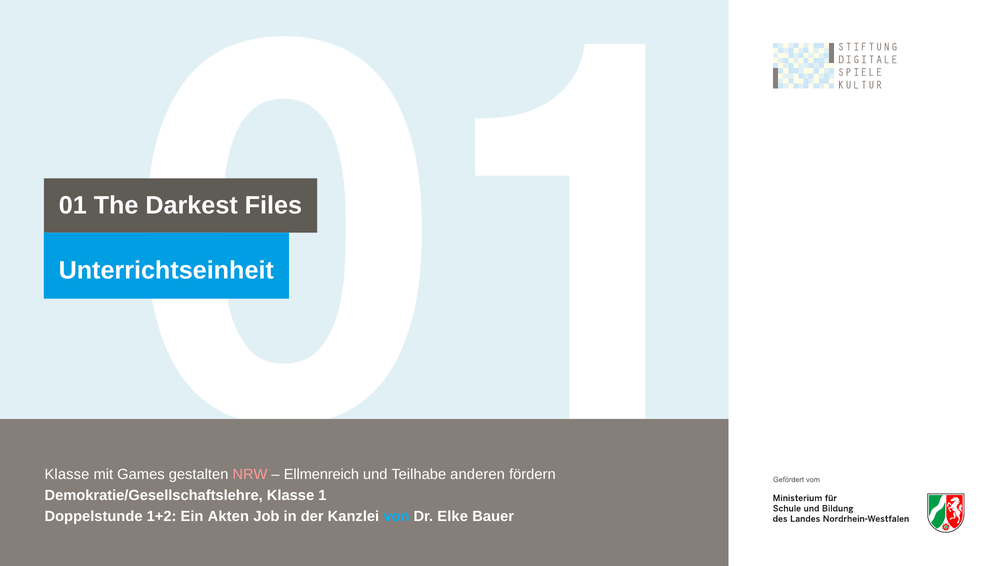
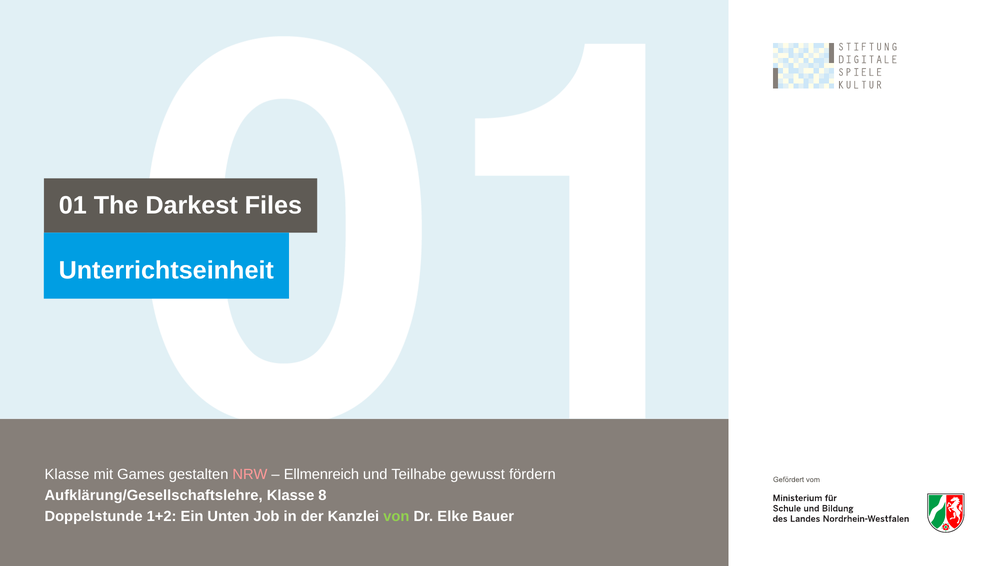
anderen: anderen -> gewusst (478, 475)
Demokratie/Gesellschaftslehre: Demokratie/Gesellschaftslehre -> Aufklärung/Gesellschaftslehre (154, 496)
1: 1 -> 8 (322, 496)
Akten: Akten -> Unten (228, 517)
von colour: light blue -> light green (396, 517)
